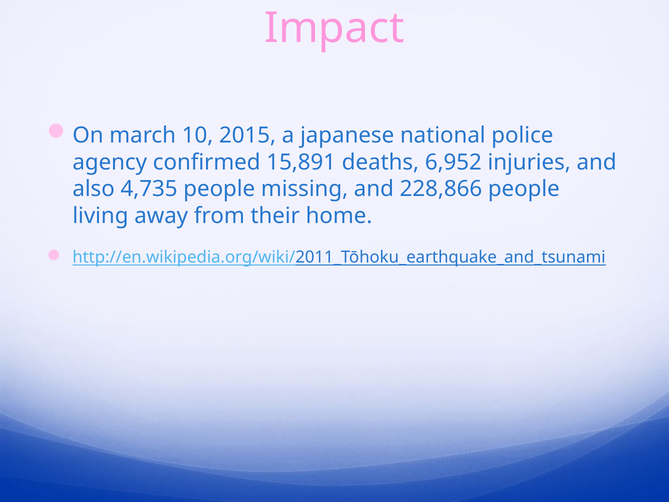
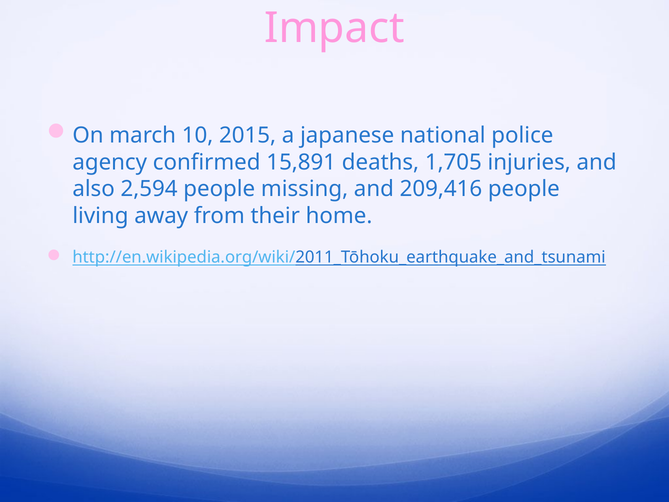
6,952: 6,952 -> 1,705 (453, 162)
4,735: 4,735 -> 2,594 (149, 189)
228,866: 228,866 -> 209,416 (441, 189)
